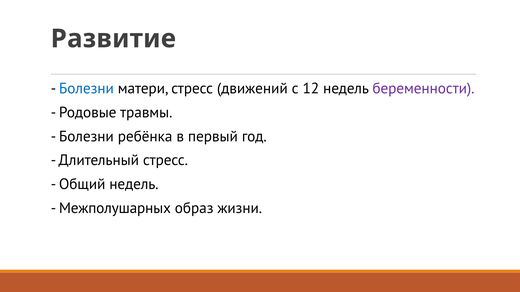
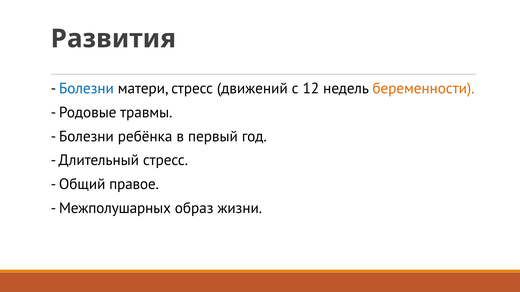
Развитие: Развитие -> Развития (113, 39)
беременности colour: purple -> orange (423, 89)
Общий недель: недель -> правое (134, 184)
